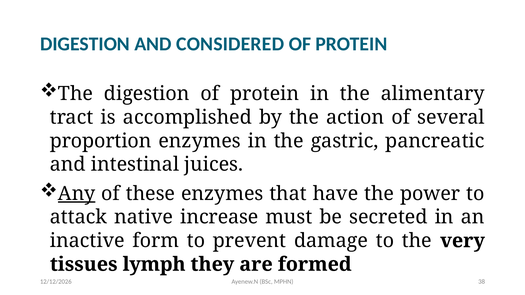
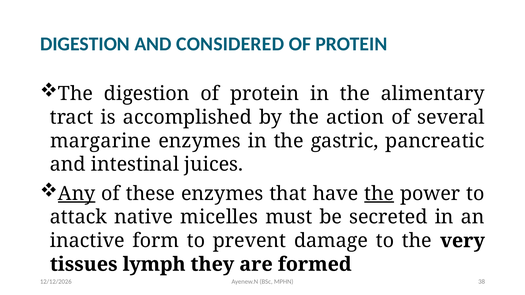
proportion: proportion -> margarine (101, 141)
the underline: none -> present (379, 194)
increase: increase -> micelles (219, 217)
